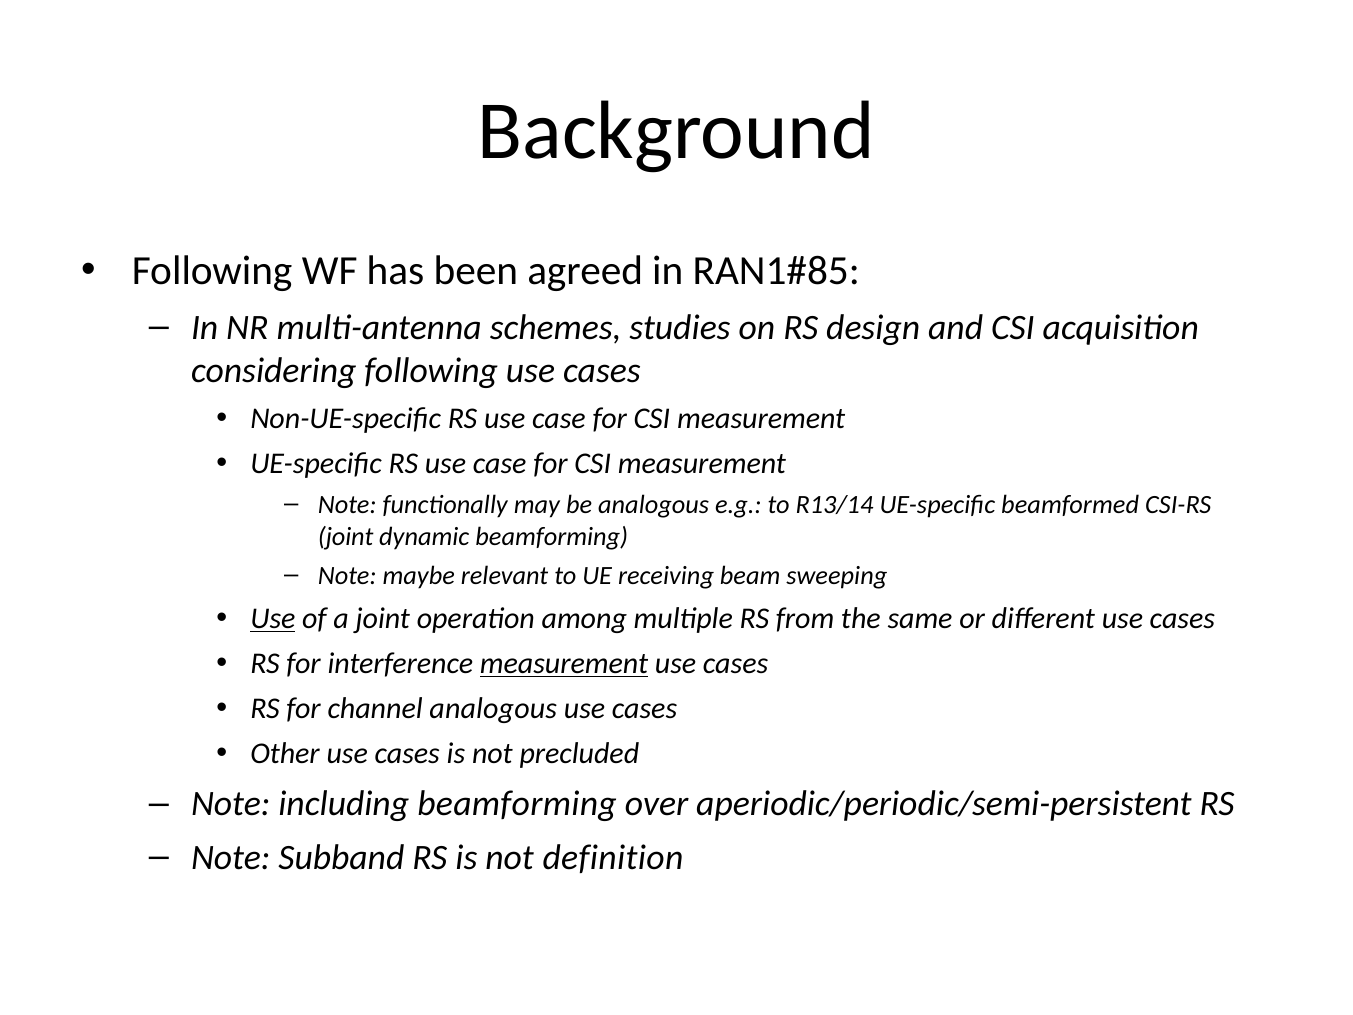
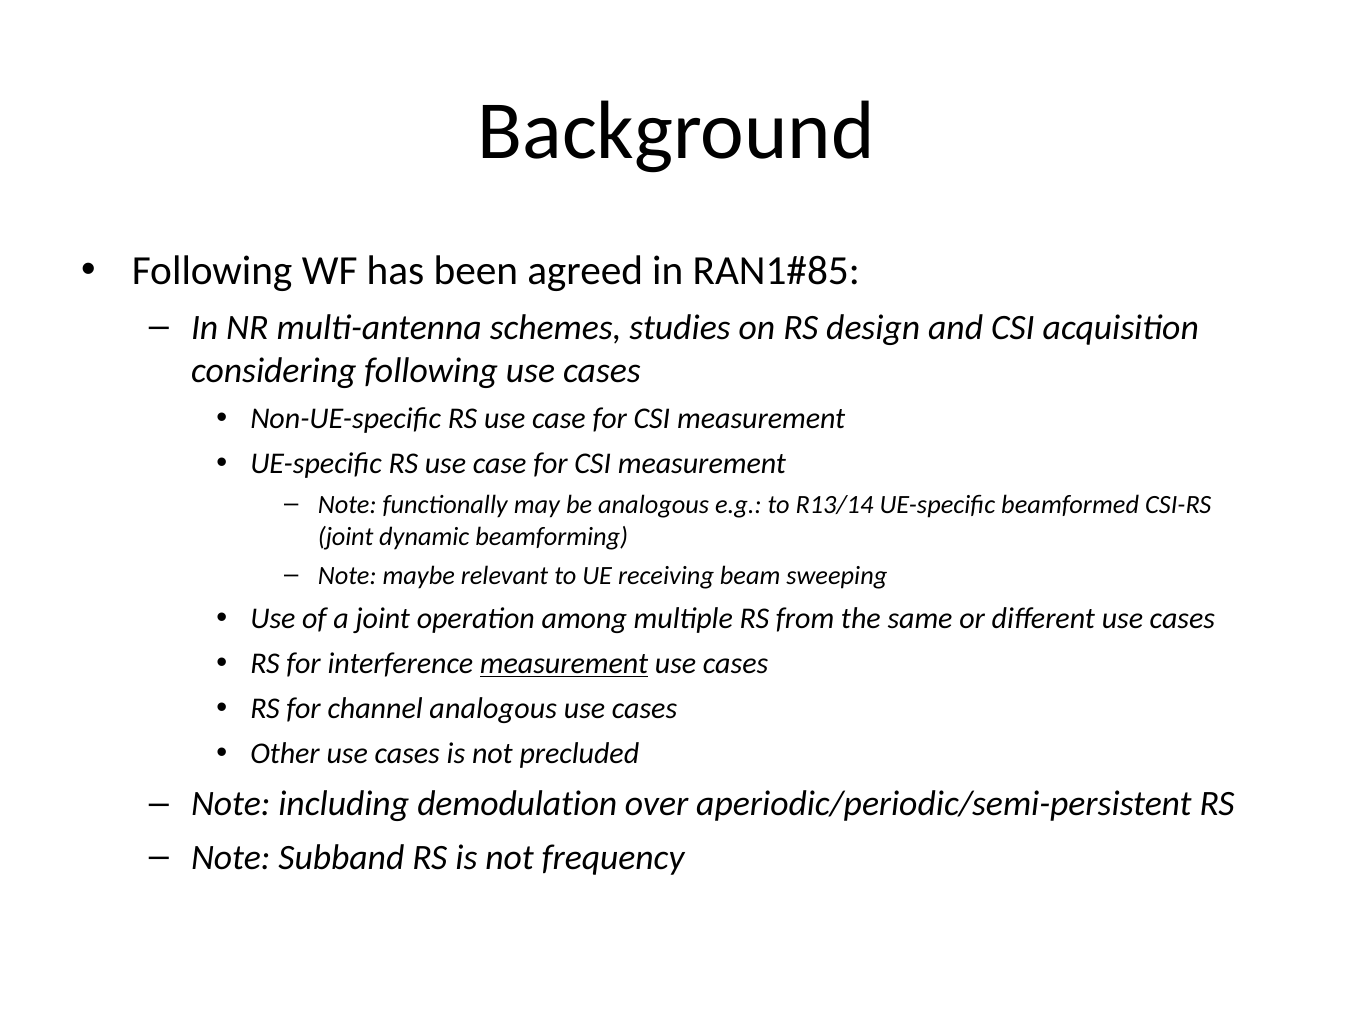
Use underline: present -> none (273, 618)
including beamforming: beamforming -> demodulation (517, 804)
definition: definition -> frequency (613, 857)
